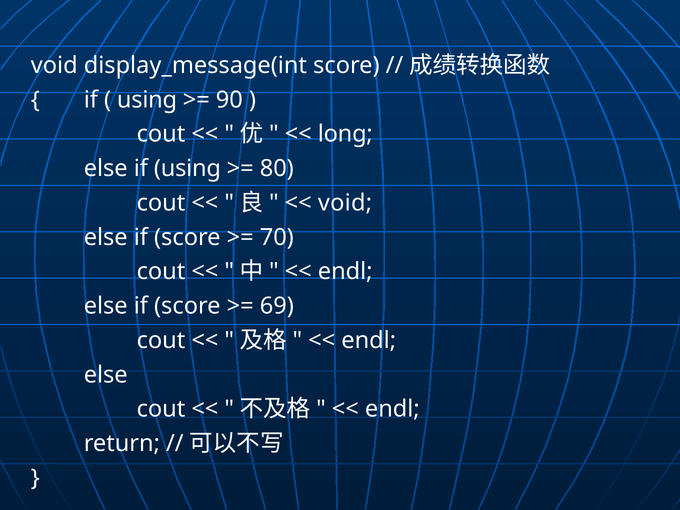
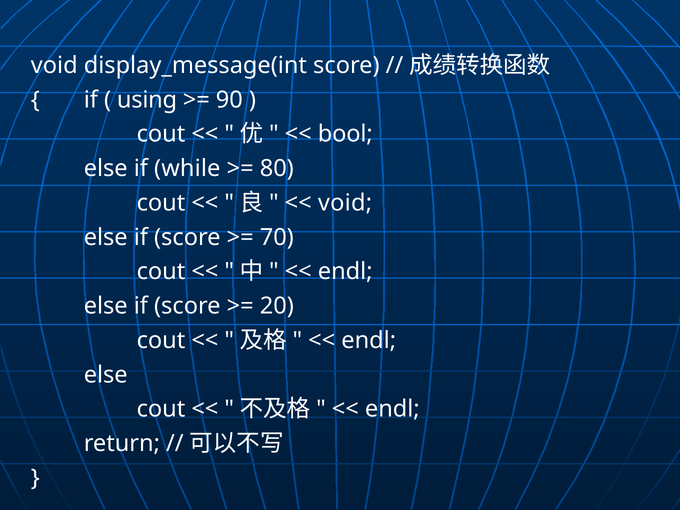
long: long -> bool (345, 134)
if using: using -> while (187, 168)
69: 69 -> 20 (277, 306)
